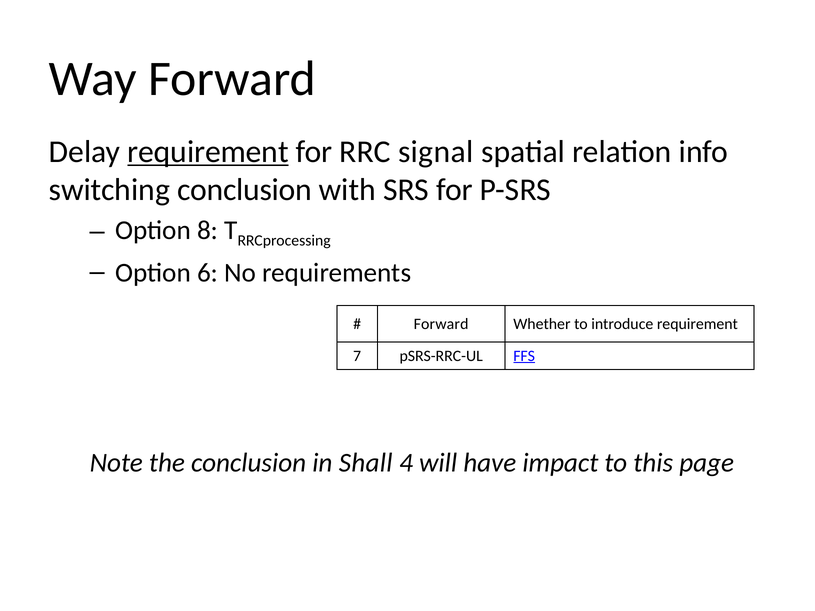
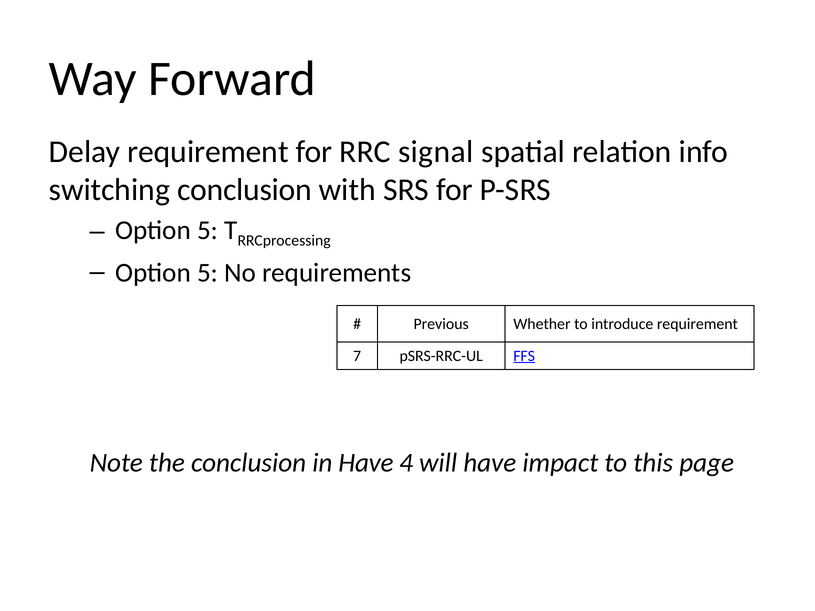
requirement underline: present -> none (208, 152)
8: 8 -> 5 (208, 230)
6: 6 -> 5 (208, 273)
Forward: Forward -> Previous (441, 324)
in Shall: Shall -> Have (366, 463)
